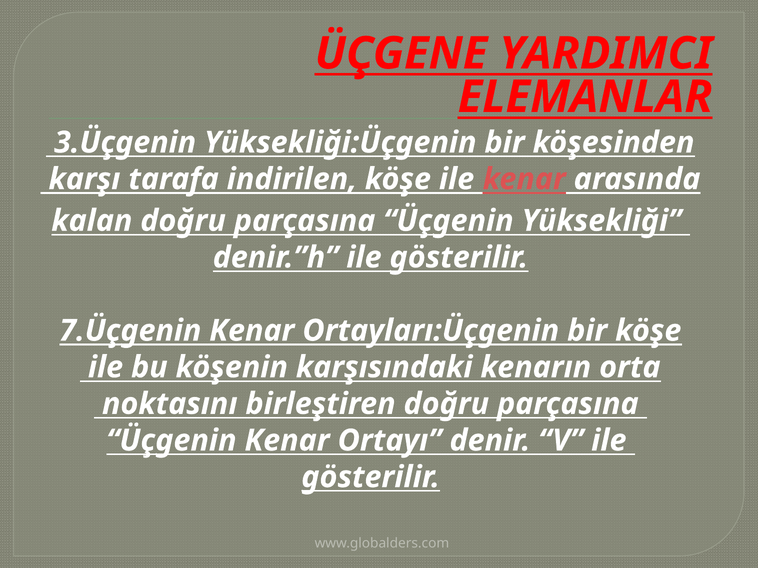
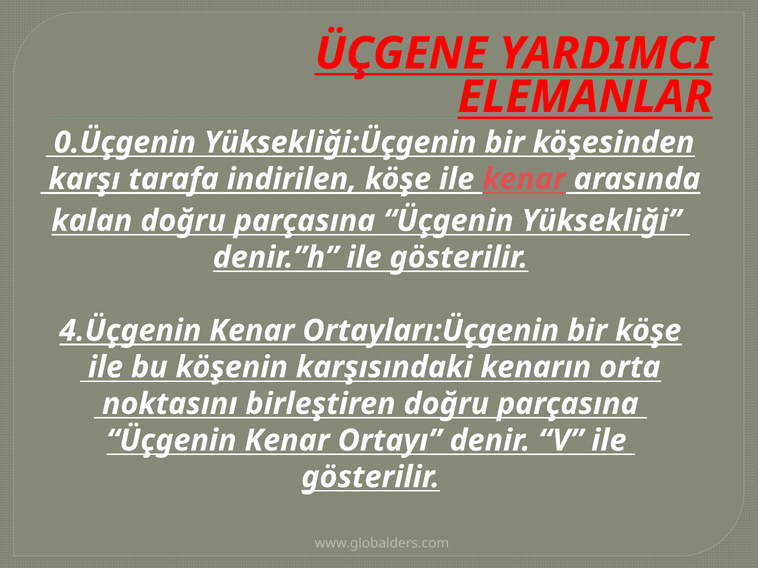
3.Üçgenin: 3.Üçgenin -> 0.Üçgenin (125, 143)
7.Üçgenin: 7.Üçgenin -> 4.Üçgenin (130, 331)
